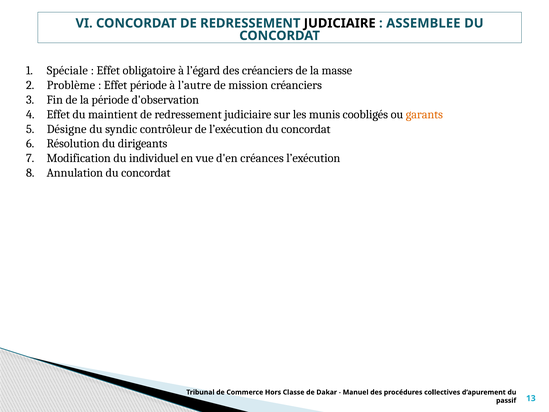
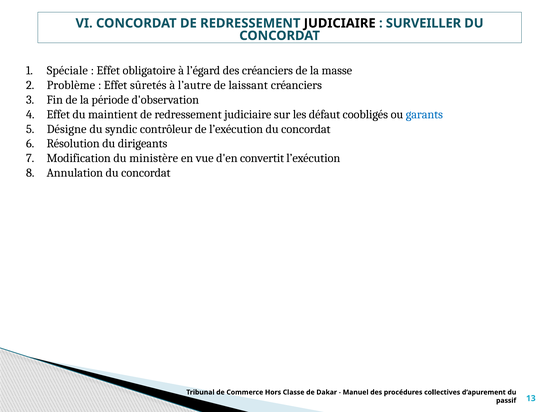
ASSEMBLEE: ASSEMBLEE -> SURVEILLER (423, 23)
Effet période: période -> sûretés (148, 85)
mission: mission -> laissant (248, 85)
munis: munis -> défaut (325, 114)
garants colour: orange -> blue (424, 114)
individuel: individuel -> ministère (154, 158)
créances: créances -> convertit (262, 158)
